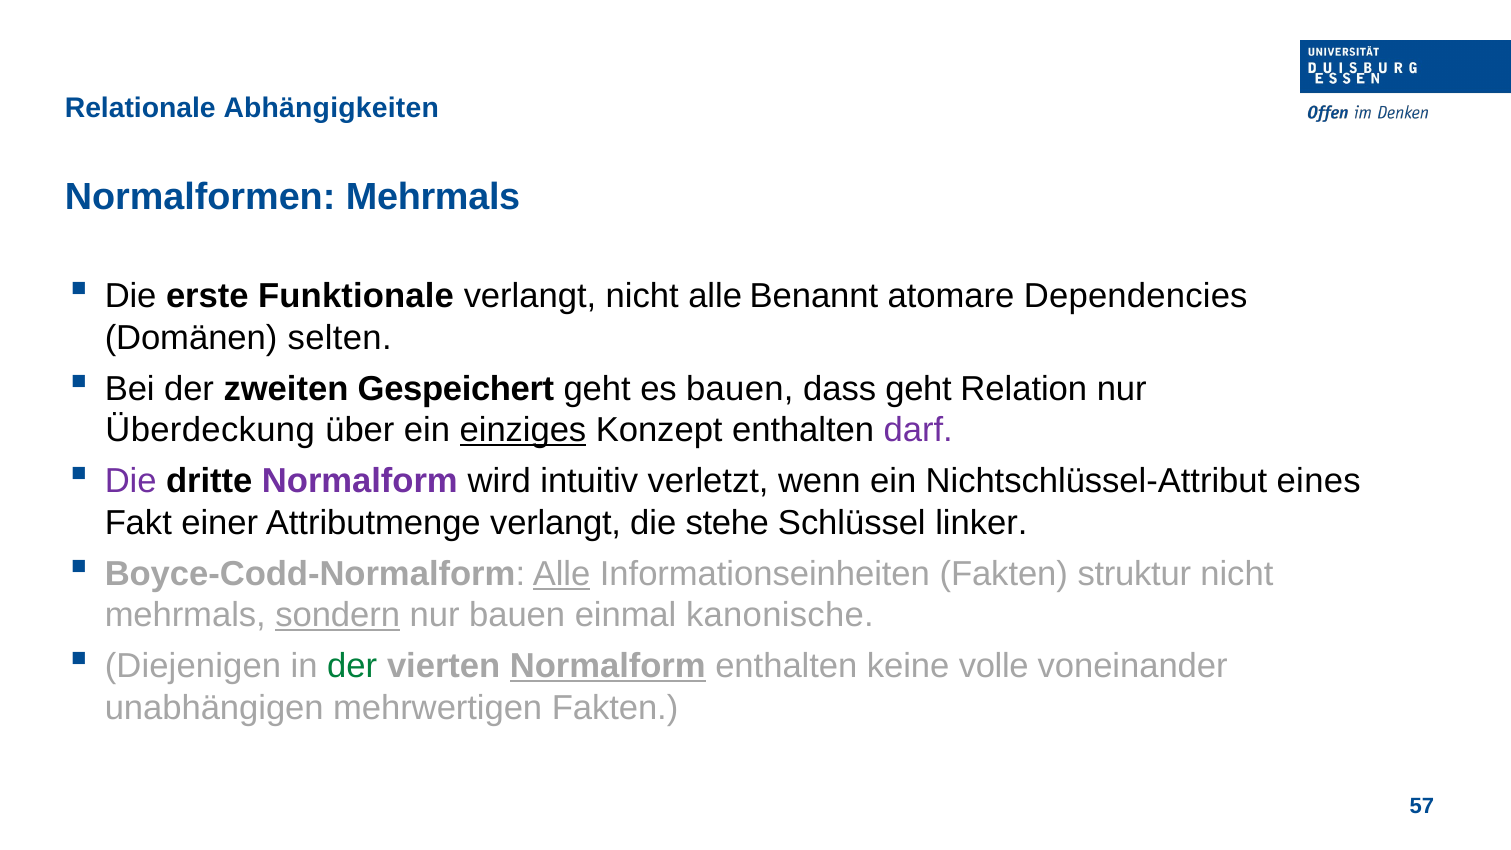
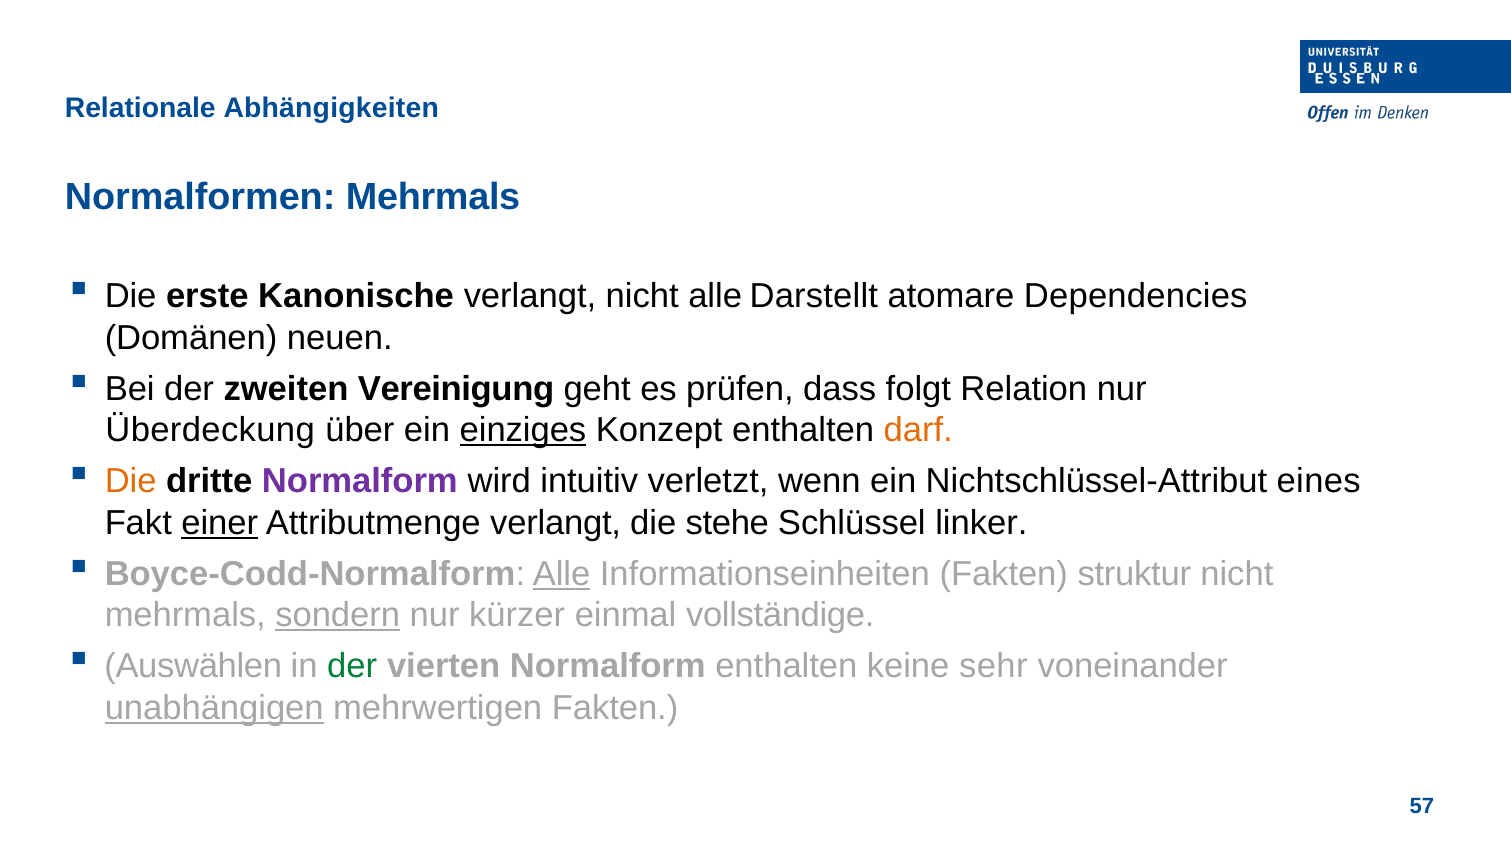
Funktionale: Funktionale -> Kanonische (356, 296)
Benannt: Benannt -> Darstellt (814, 296)
selten: selten -> neuen (340, 338)
Gespeichert: Gespeichert -> Vereinigung (456, 389)
es bauen: bauen -> prüfen (740, 389)
dass geht: geht -> folgt (918, 389)
darf colour: purple -> orange (918, 430)
Die colour: purple -> orange (131, 481)
einer underline: none -> present (220, 523)
nur bauen: bauen -> kürzer (517, 615)
kanonische: kanonische -> vollständige (780, 615)
Diejenigen: Diejenigen -> Auswählen (193, 666)
Normalform underline: present -> none (608, 666)
volle: volle -> sehr (993, 666)
unabhängigen underline: none -> present (214, 708)
